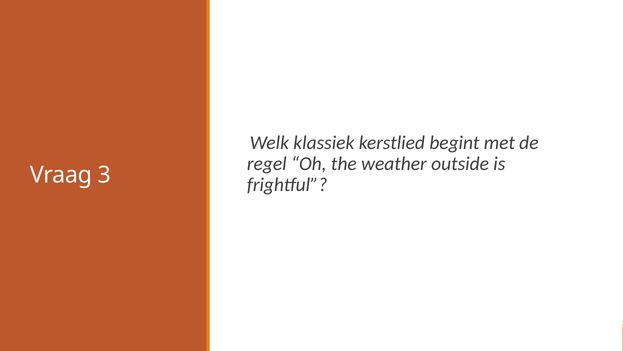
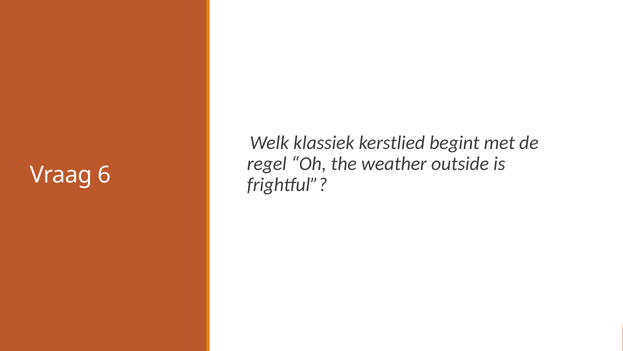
3: 3 -> 6 (104, 175)
